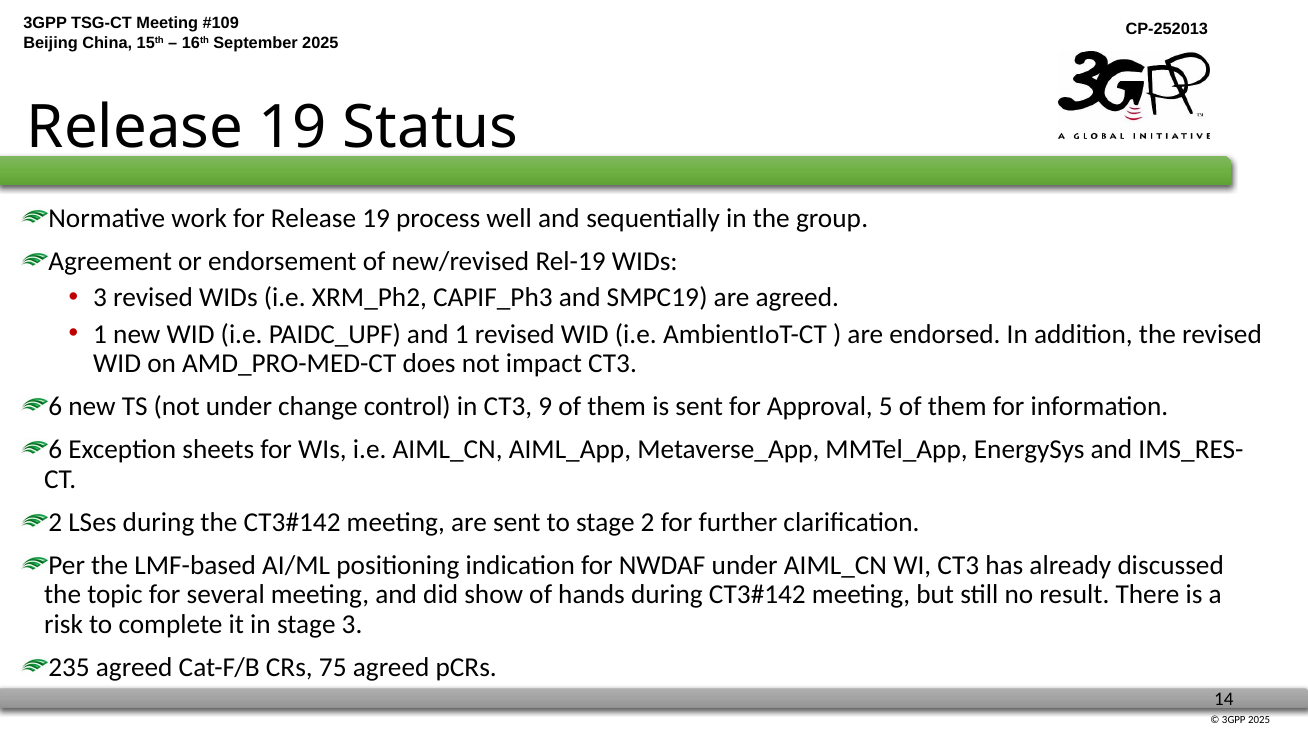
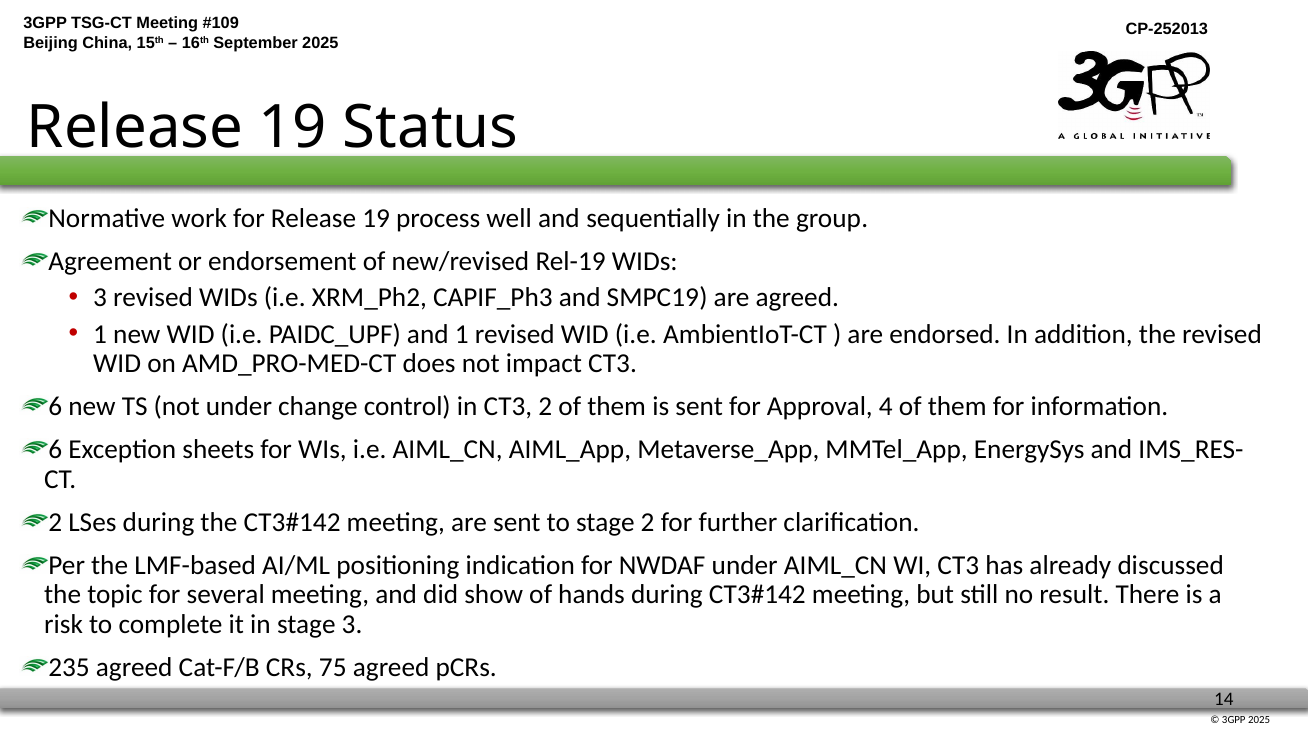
CT3 9: 9 -> 2 (545, 406)
5: 5 -> 4 (886, 406)
